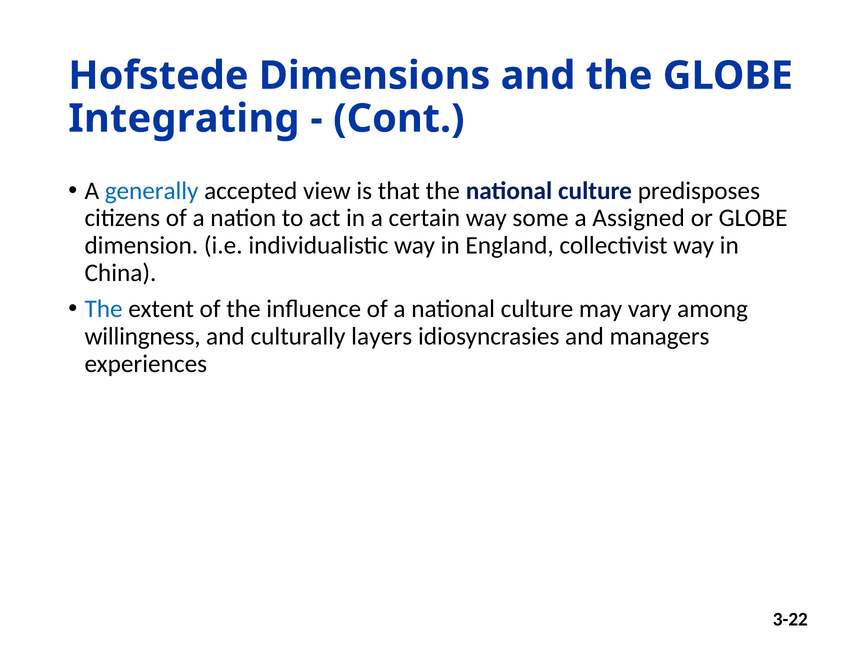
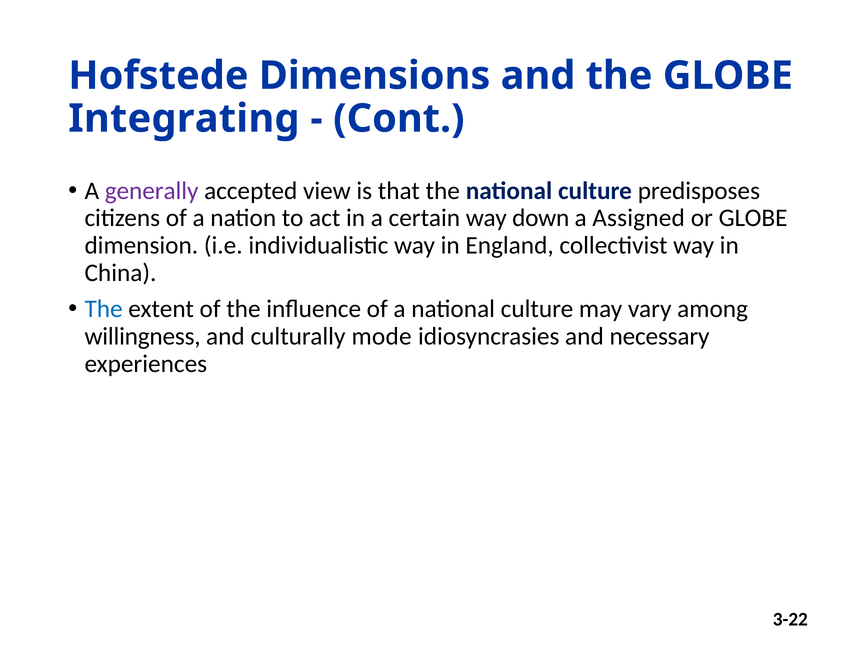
generally colour: blue -> purple (152, 191)
some: some -> down (541, 218)
layers: layers -> mode (382, 337)
managers: managers -> necessary (660, 337)
